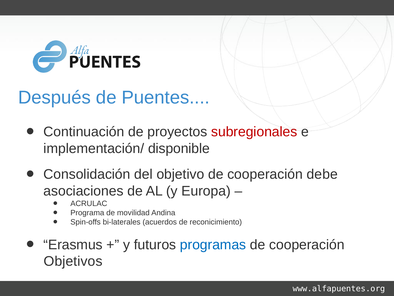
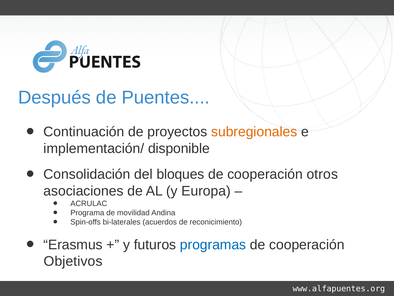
subregionales colour: red -> orange (254, 132)
objetivo: objetivo -> bloques (180, 174)
debe: debe -> otros (322, 174)
